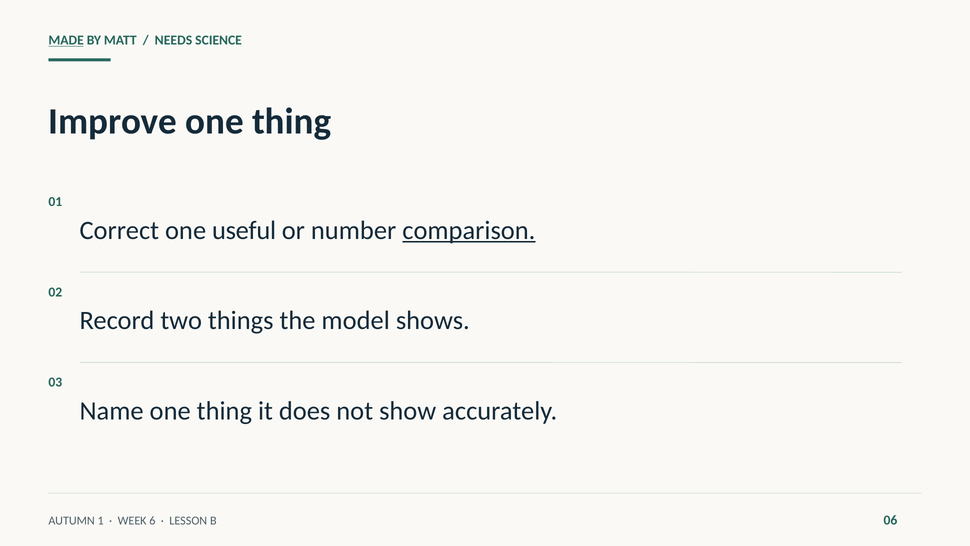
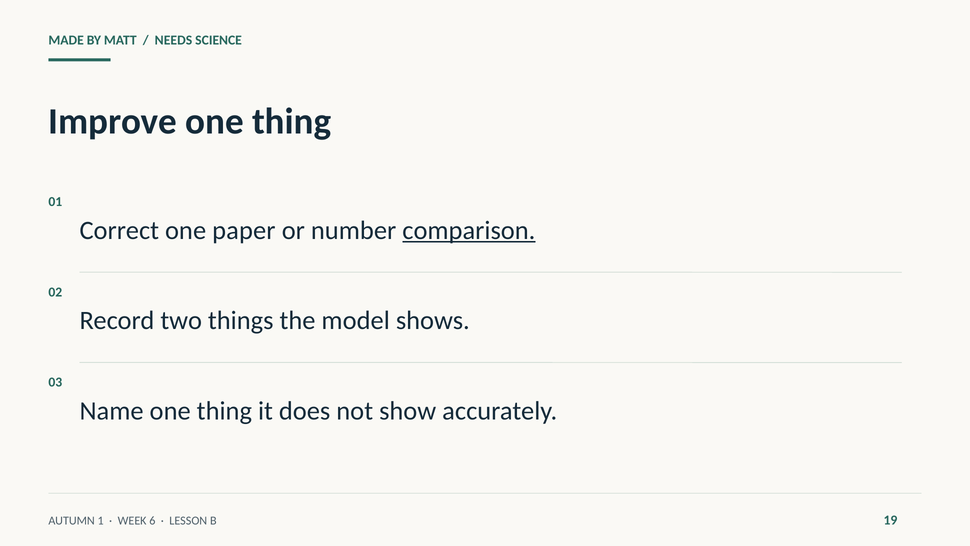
MADE underline: present -> none (66, 40)
useful: useful -> paper (244, 230)
06: 06 -> 19 (890, 520)
